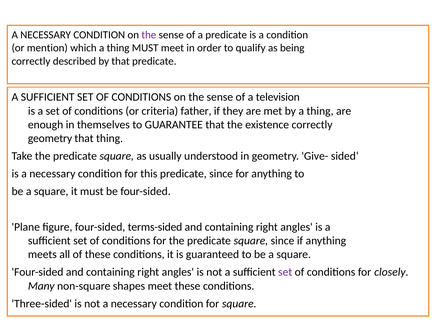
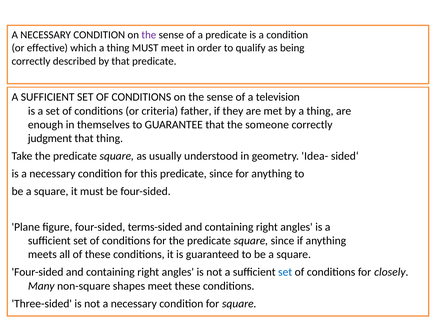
mention: mention -> effective (47, 48)
existence: existence -> someone (267, 125)
geometry: geometry -> judgment (50, 138)
Give-: Give- -> Idea- (315, 156)
set colour: purple -> blue (285, 272)
